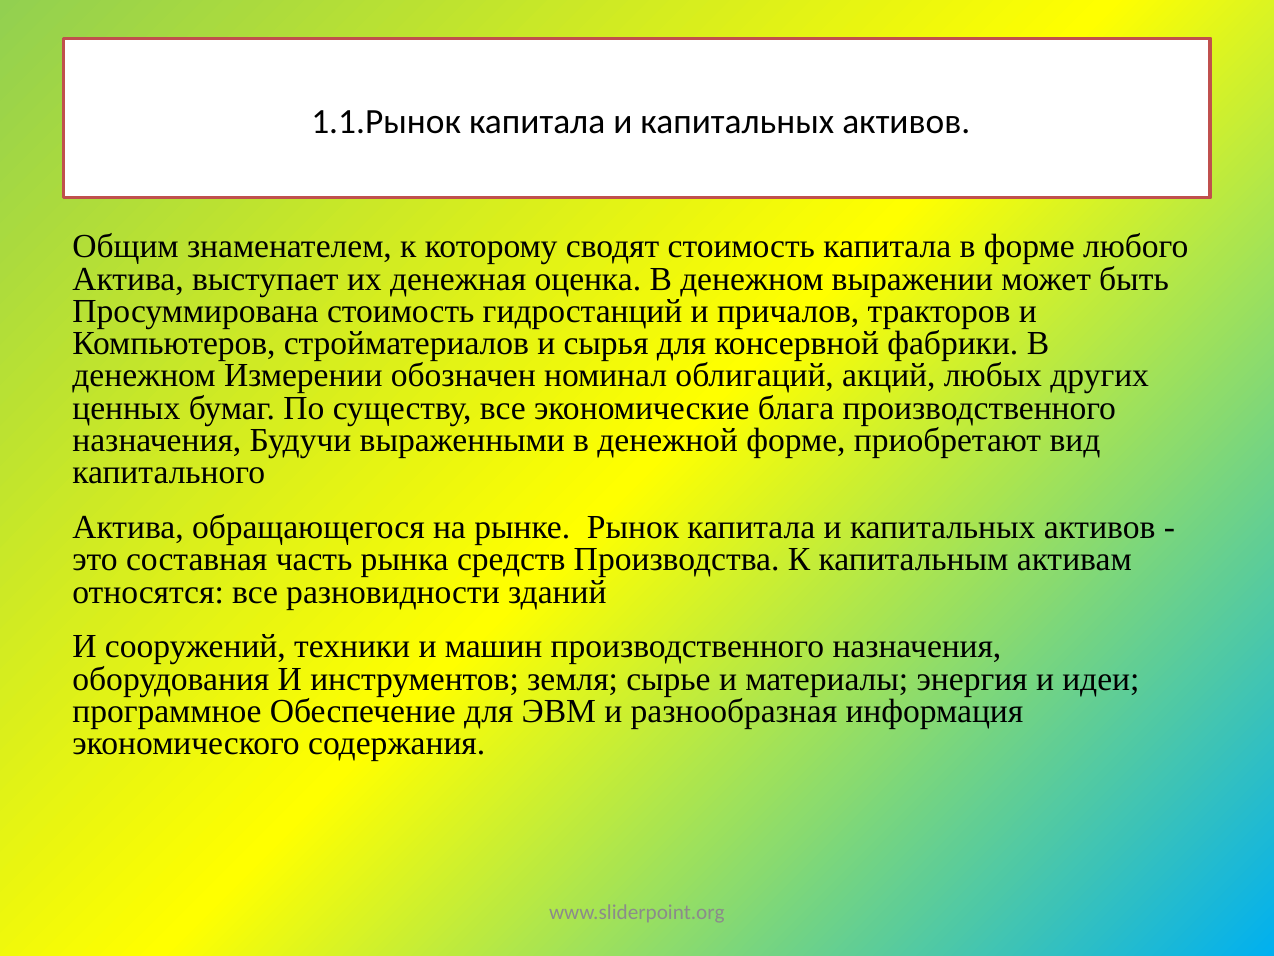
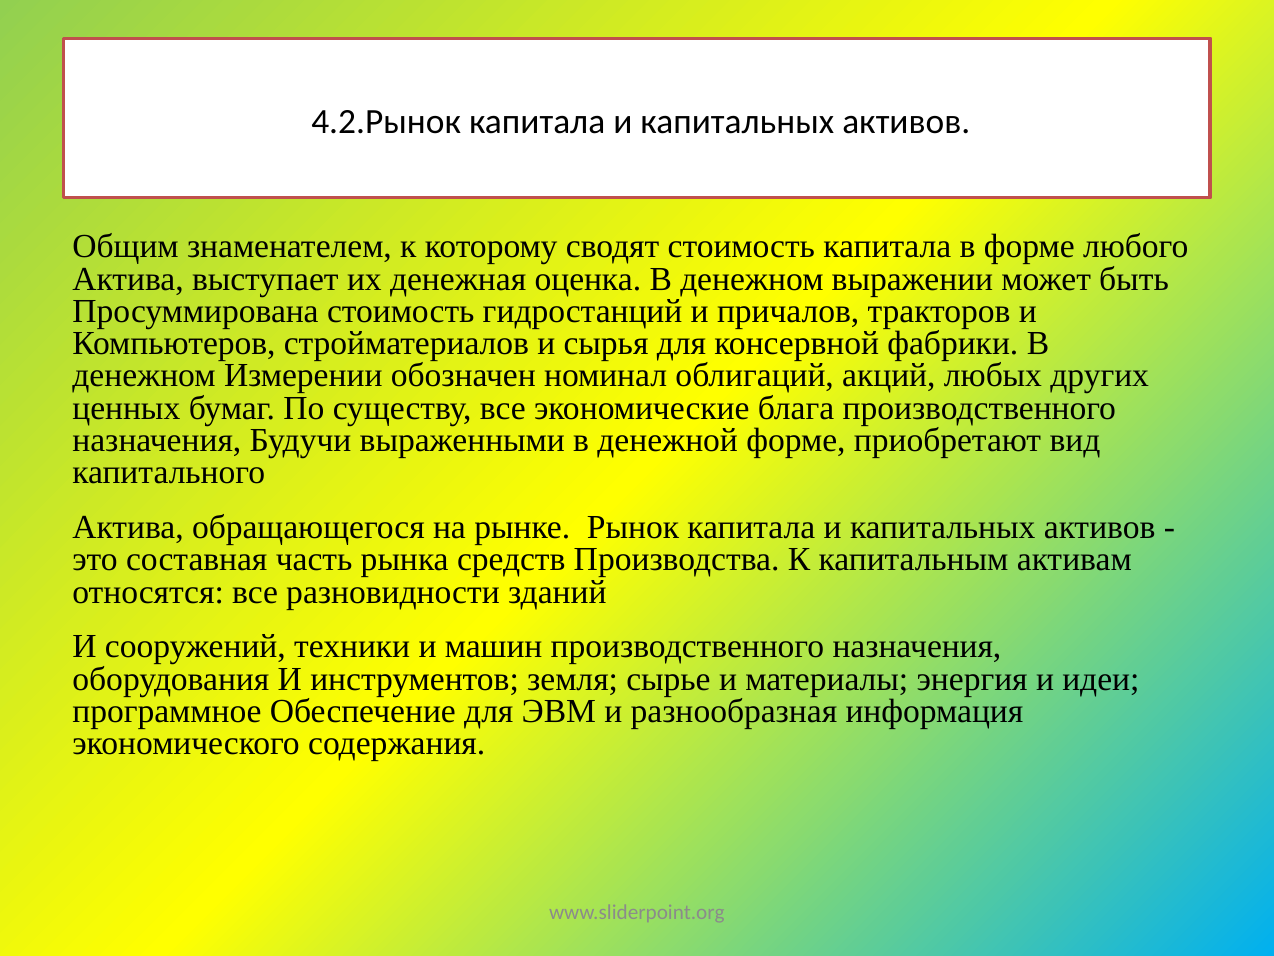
1.1.Рынок: 1.1.Рынок -> 4.2.Рынок (386, 121)
